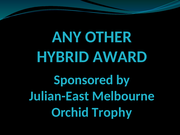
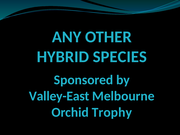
AWARD: AWARD -> SPECIES (120, 57)
Julian-East: Julian-East -> Valley-East (59, 96)
